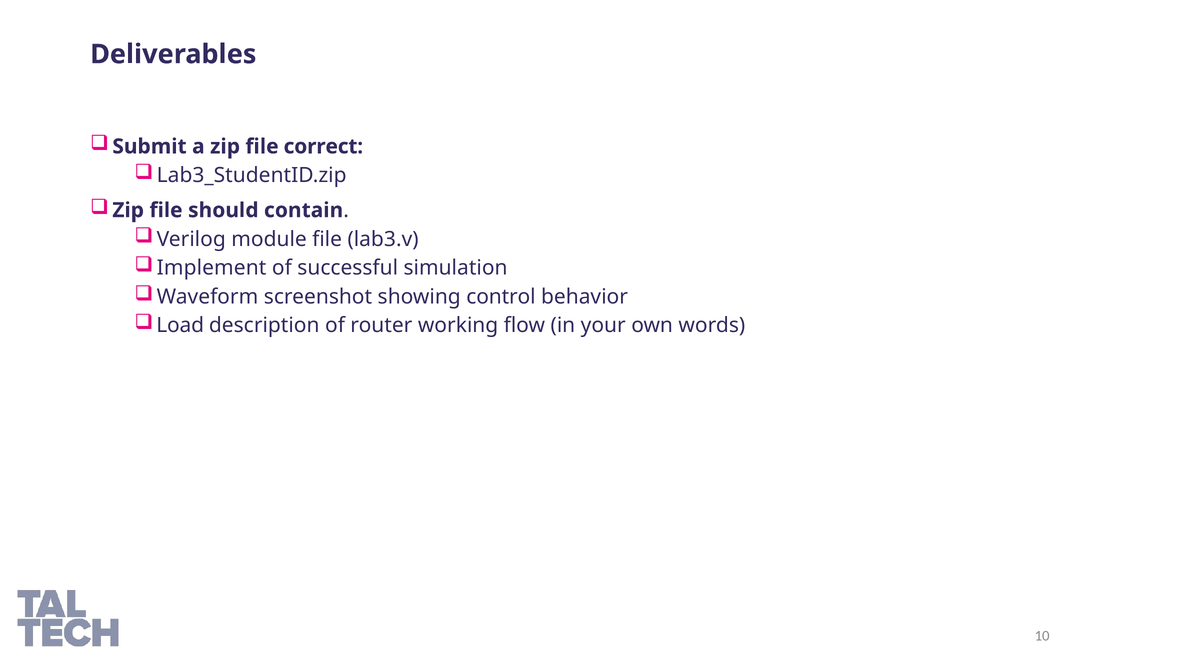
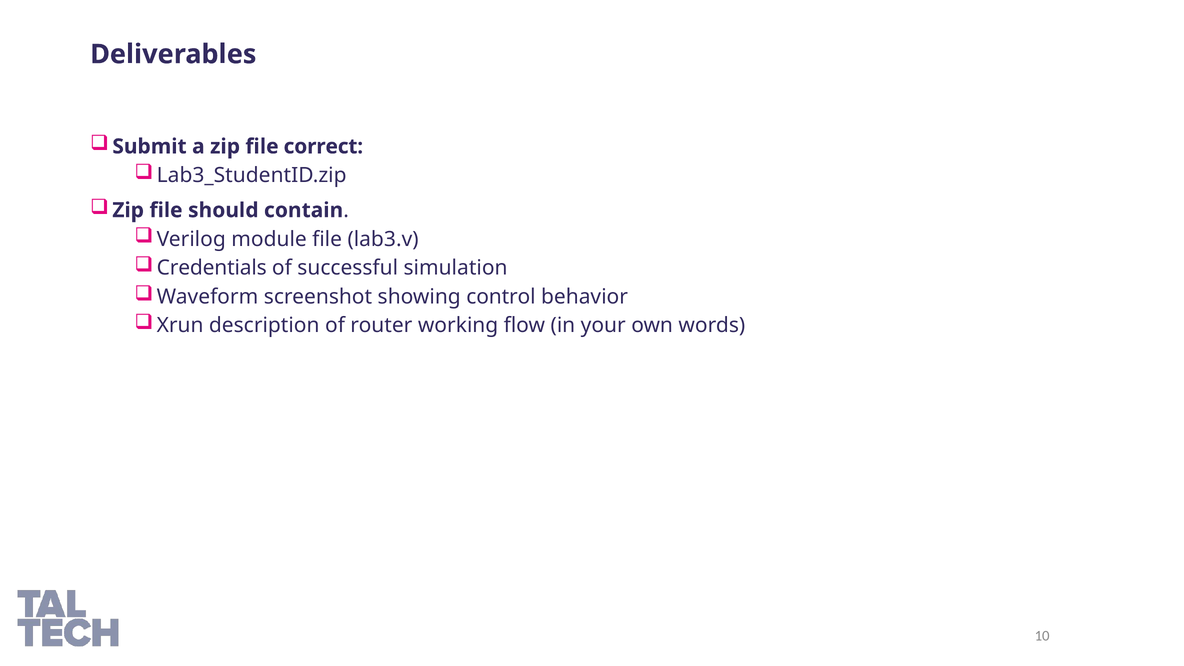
Implement: Implement -> Credentials (212, 268)
Load: Load -> Xrun (180, 326)
